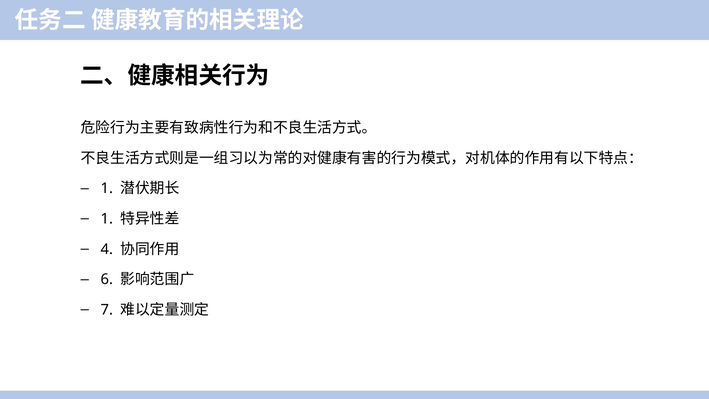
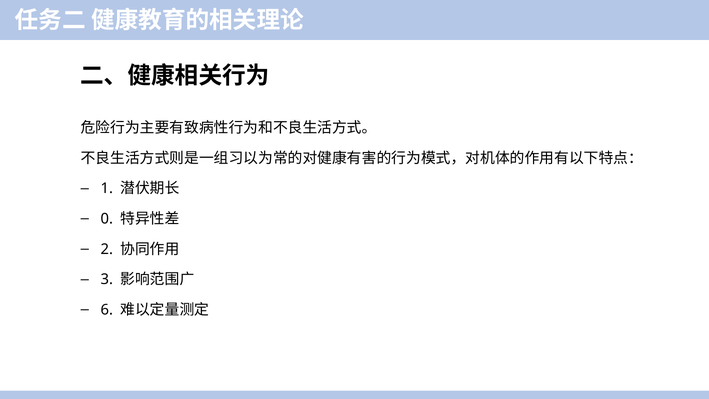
1: 1 -> 0 (107, 219)
4: 4 -> 2 (107, 249)
6: 6 -> 3 (107, 279)
7: 7 -> 6 (107, 310)
